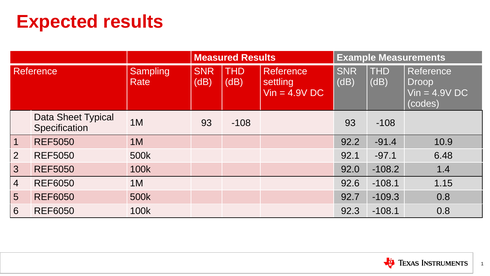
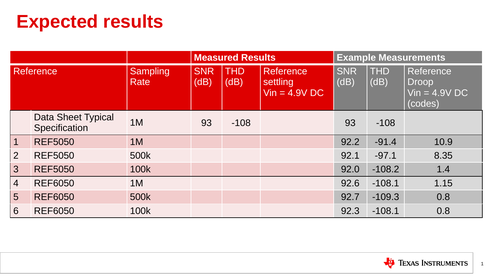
6.48: 6.48 -> 8.35 (443, 155)
